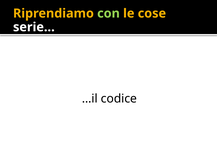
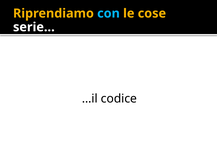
con colour: light green -> light blue (108, 13)
